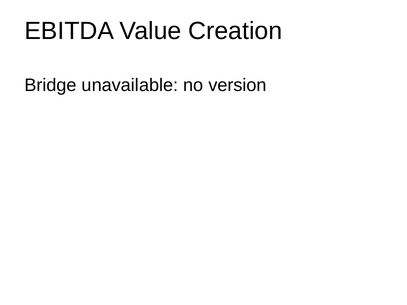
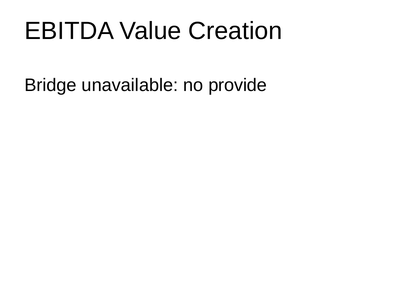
version: version -> provide (238, 85)
